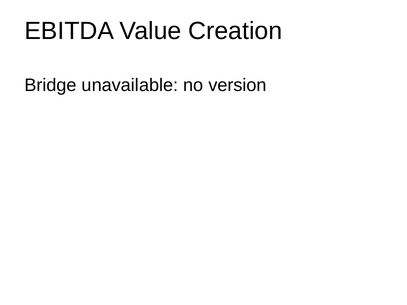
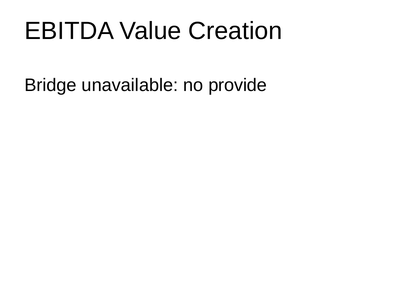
version: version -> provide (238, 85)
